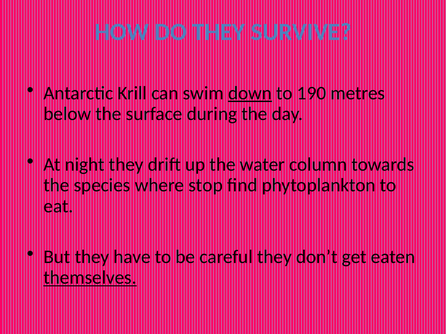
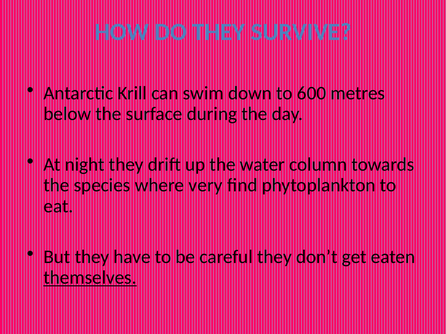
down underline: present -> none (250, 93)
190: 190 -> 600 (312, 93)
stop: stop -> very (206, 186)
